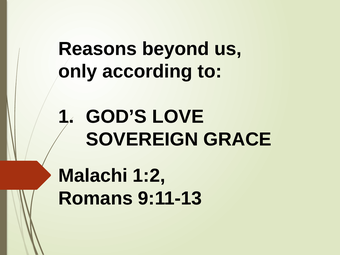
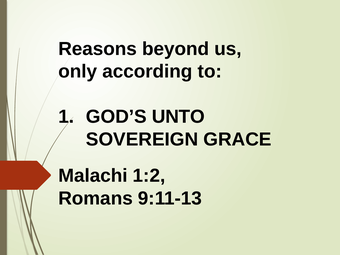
LOVE: LOVE -> UNTO (178, 117)
